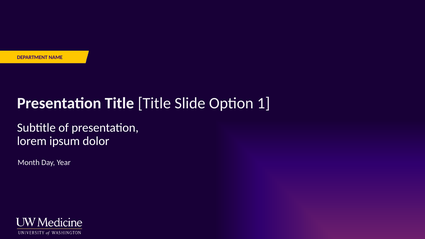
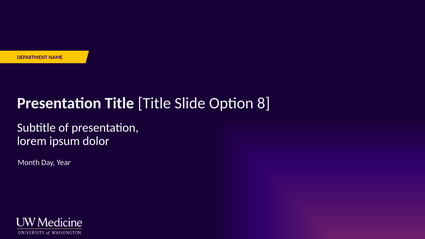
1: 1 -> 8 (264, 103)
